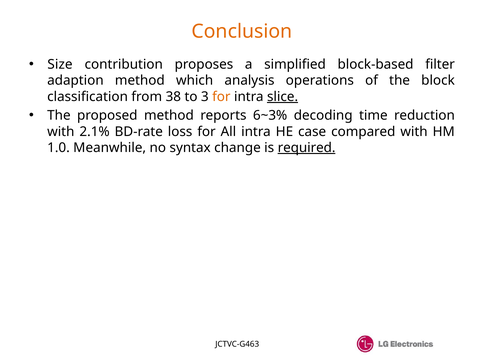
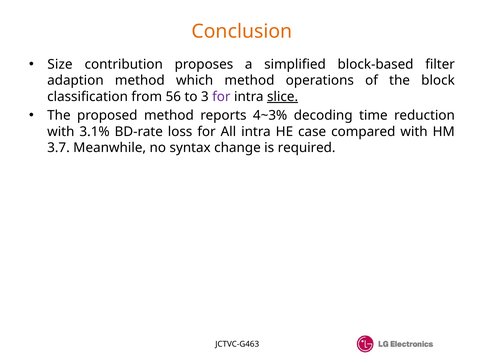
which analysis: analysis -> method (249, 81)
38: 38 -> 56 (173, 97)
for colour: orange -> purple (221, 97)
6~3%: 6~3% -> 4~3% (270, 115)
2.1%: 2.1% -> 3.1% (95, 132)
1.0: 1.0 -> 3.7 (58, 148)
required underline: present -> none (307, 148)
